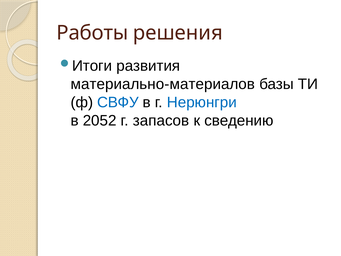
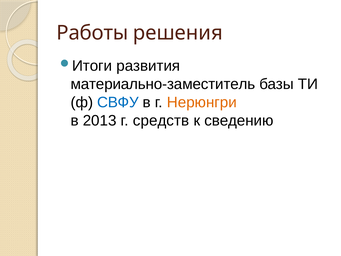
материально-материалов: материально-материалов -> материально-заместитель (163, 84)
Нерюнгри colour: blue -> orange (202, 102)
2052: 2052 -> 2013 (100, 120)
запасов: запасов -> средств (161, 120)
